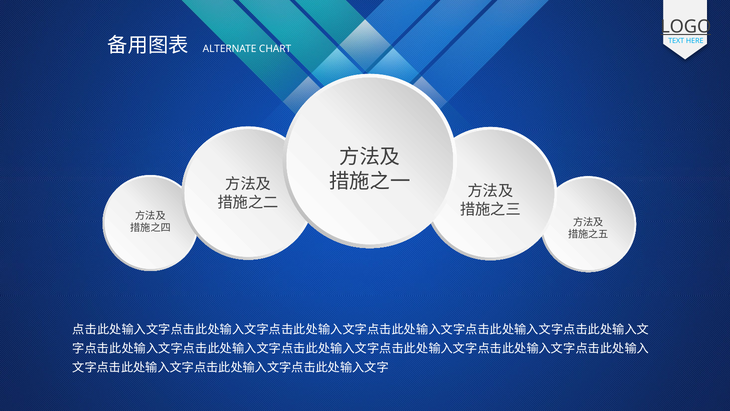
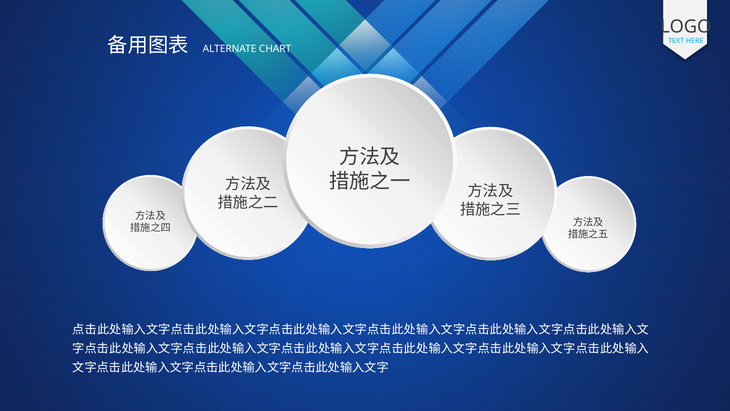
LOGO underline: present -> none (686, 27)
